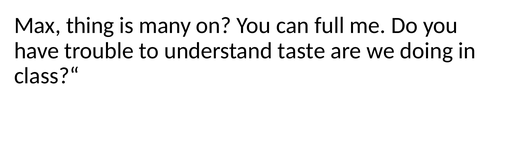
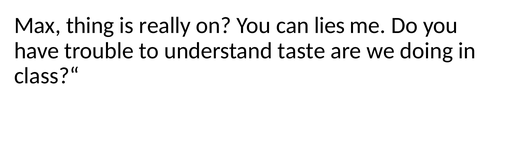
many: many -> really (165, 26)
full: full -> lies (330, 26)
